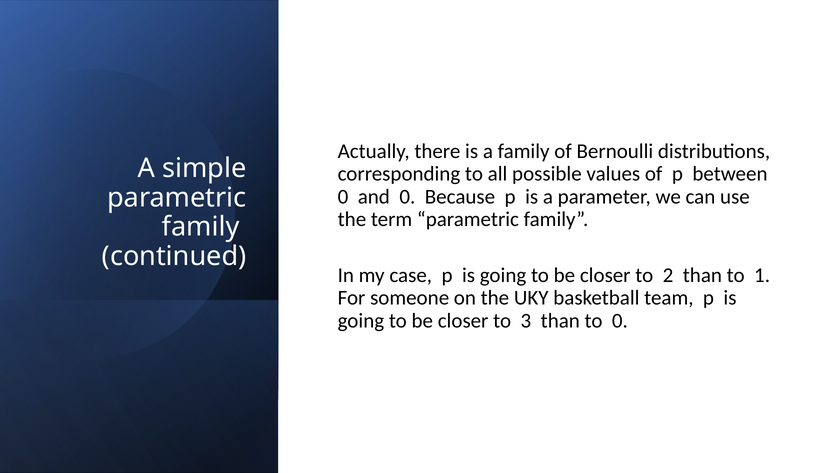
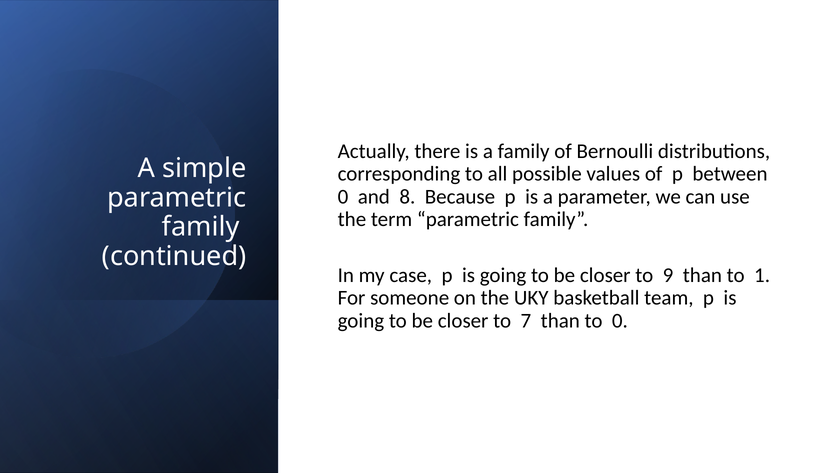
and 0: 0 -> 8 (407, 196)
2: 2 -> 9 (668, 275)
3: 3 -> 7 (526, 320)
